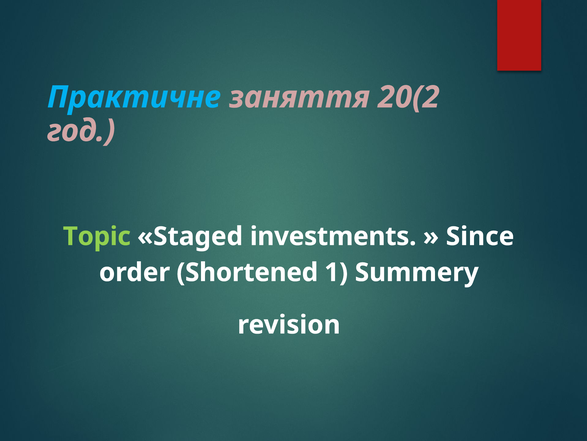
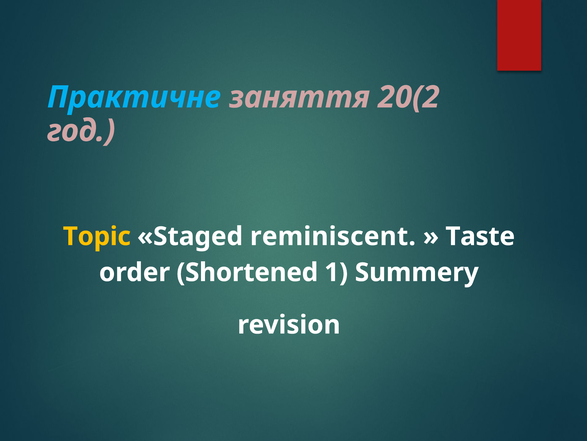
Topic colour: light green -> yellow (97, 236)
investments: investments -> reminiscent (333, 236)
Since: Since -> Taste (480, 236)
